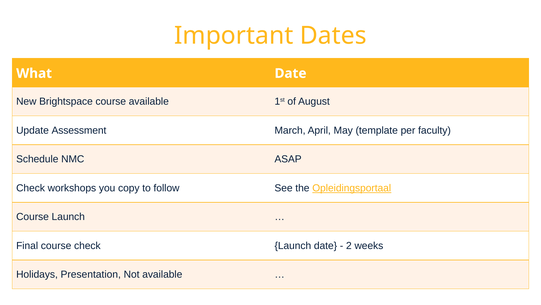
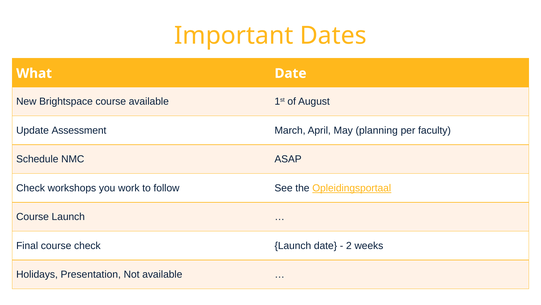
template: template -> planning (377, 130)
copy: copy -> work (129, 188)
